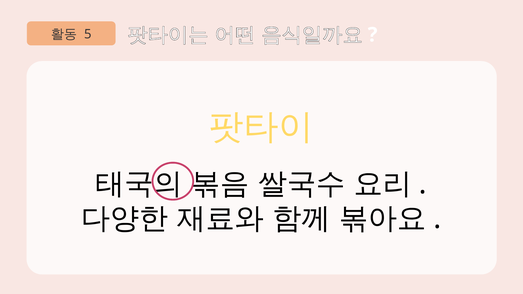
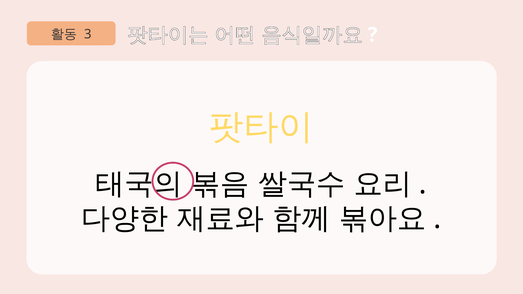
5: 5 -> 3 (88, 34)
